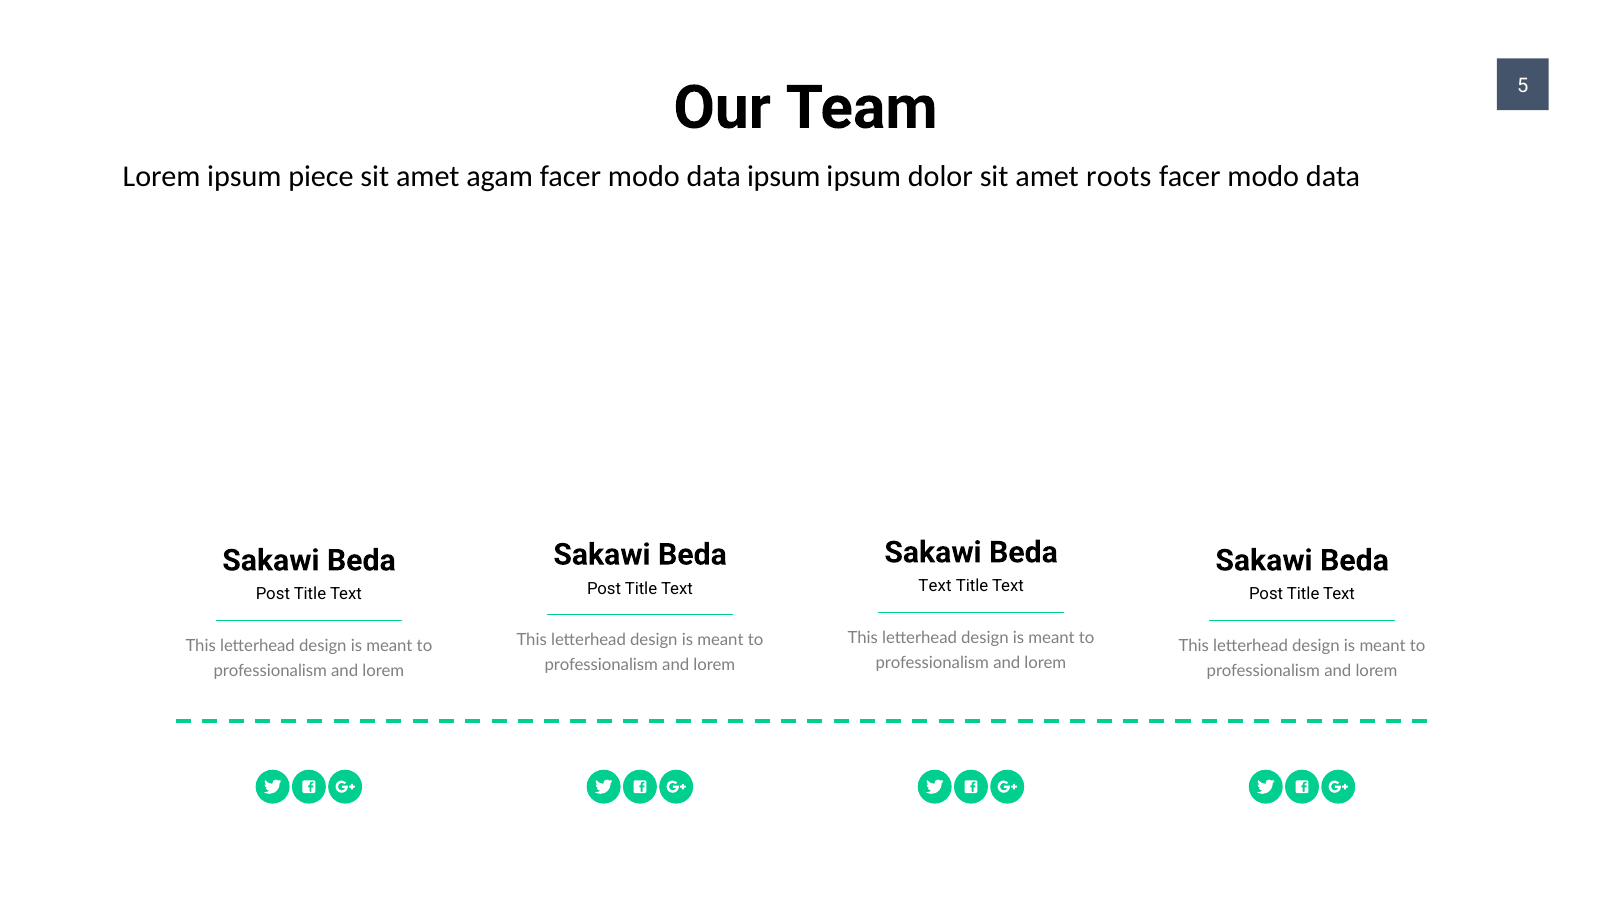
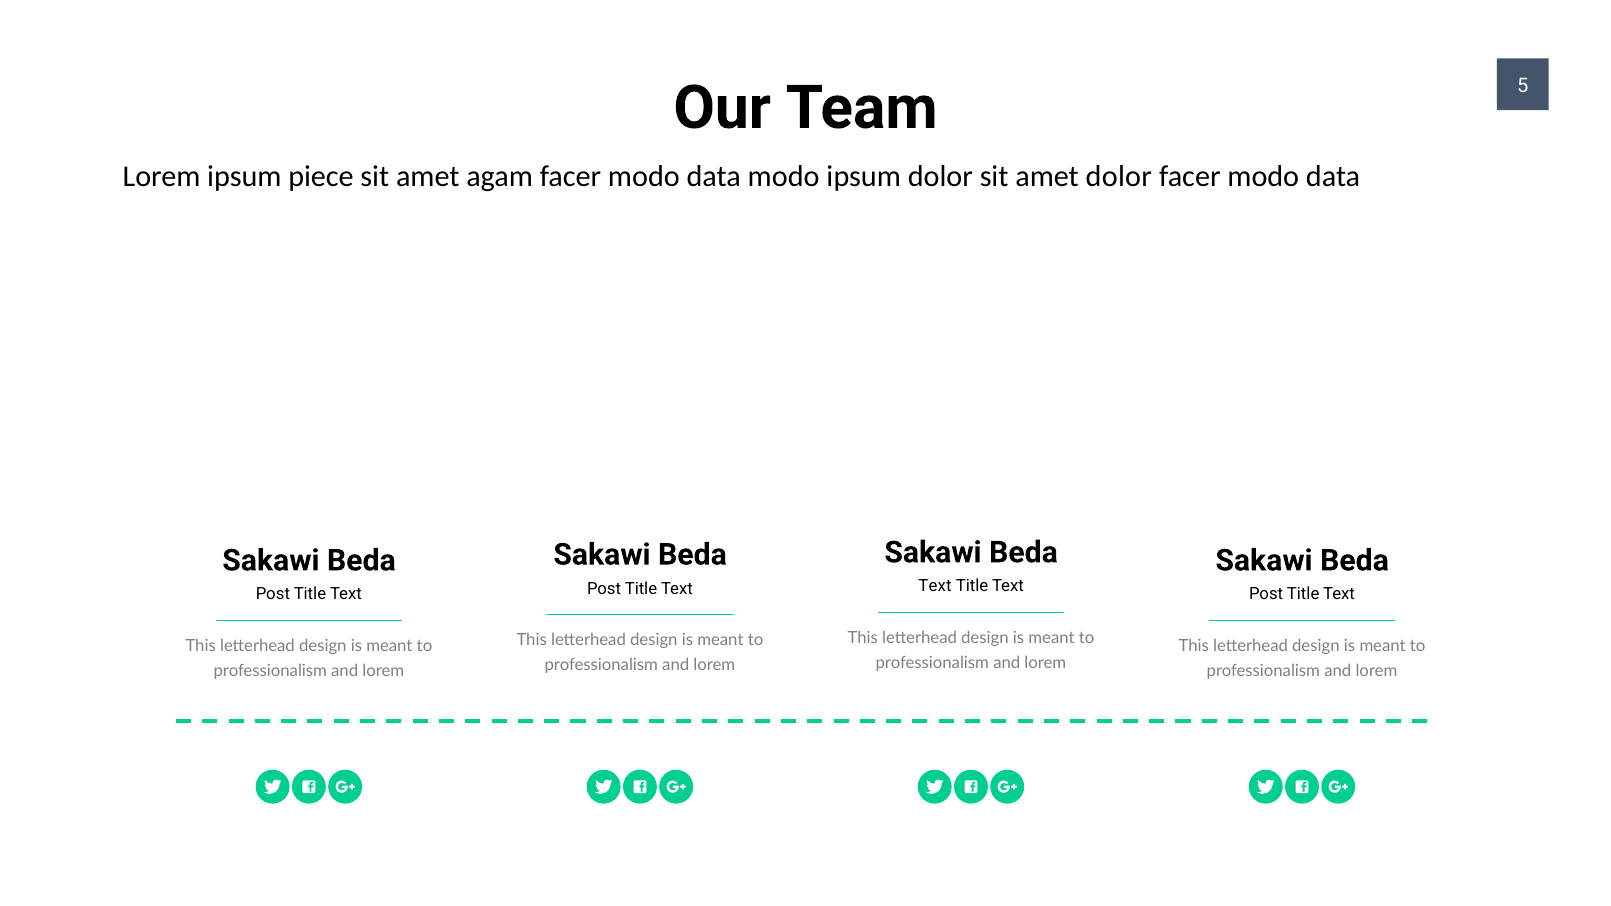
data ipsum: ipsum -> modo (784, 176)
amet roots: roots -> dolor (1119, 176)
